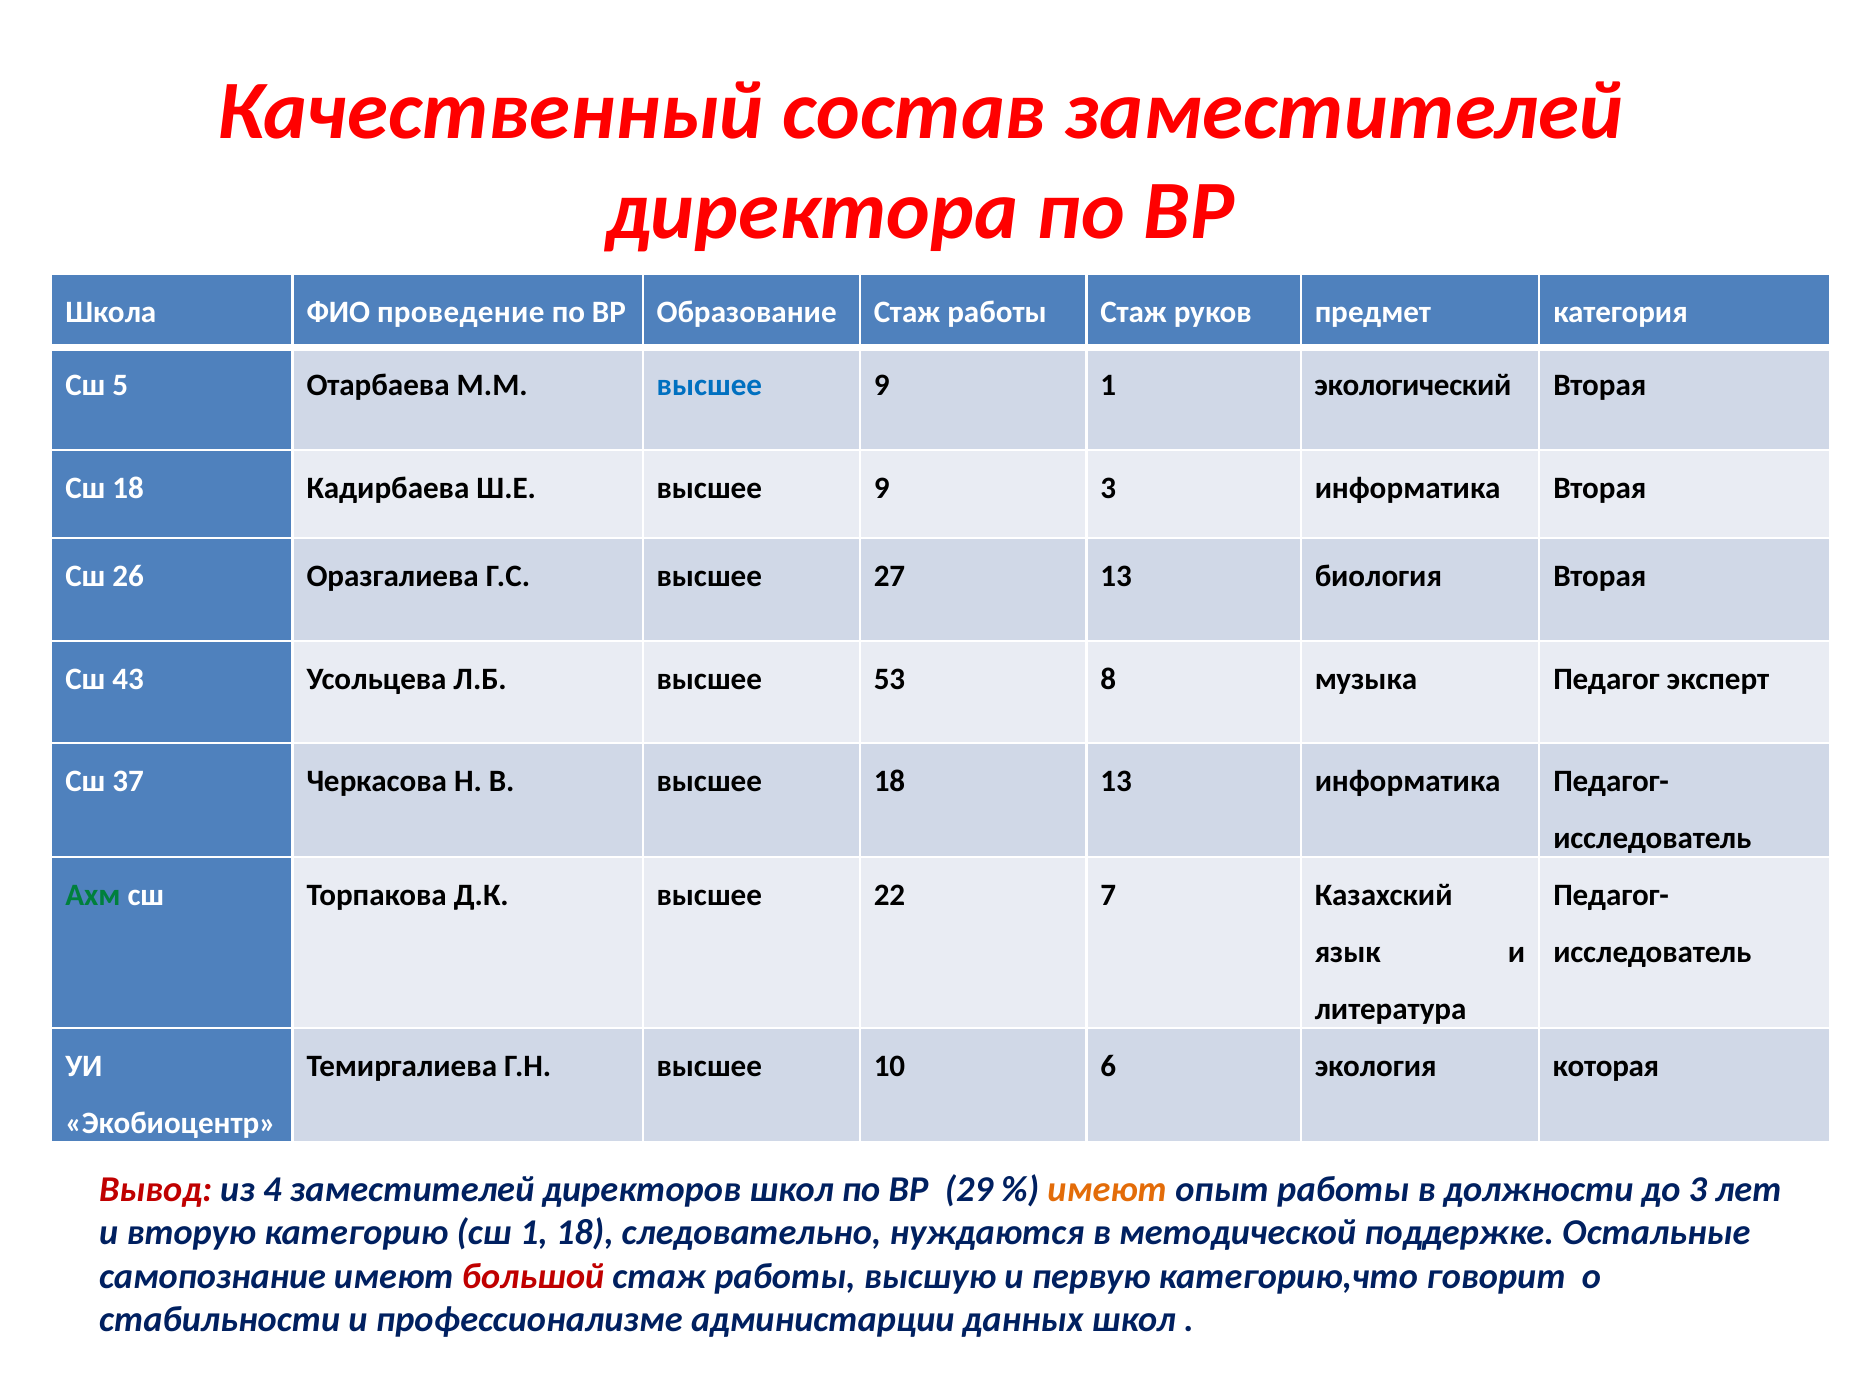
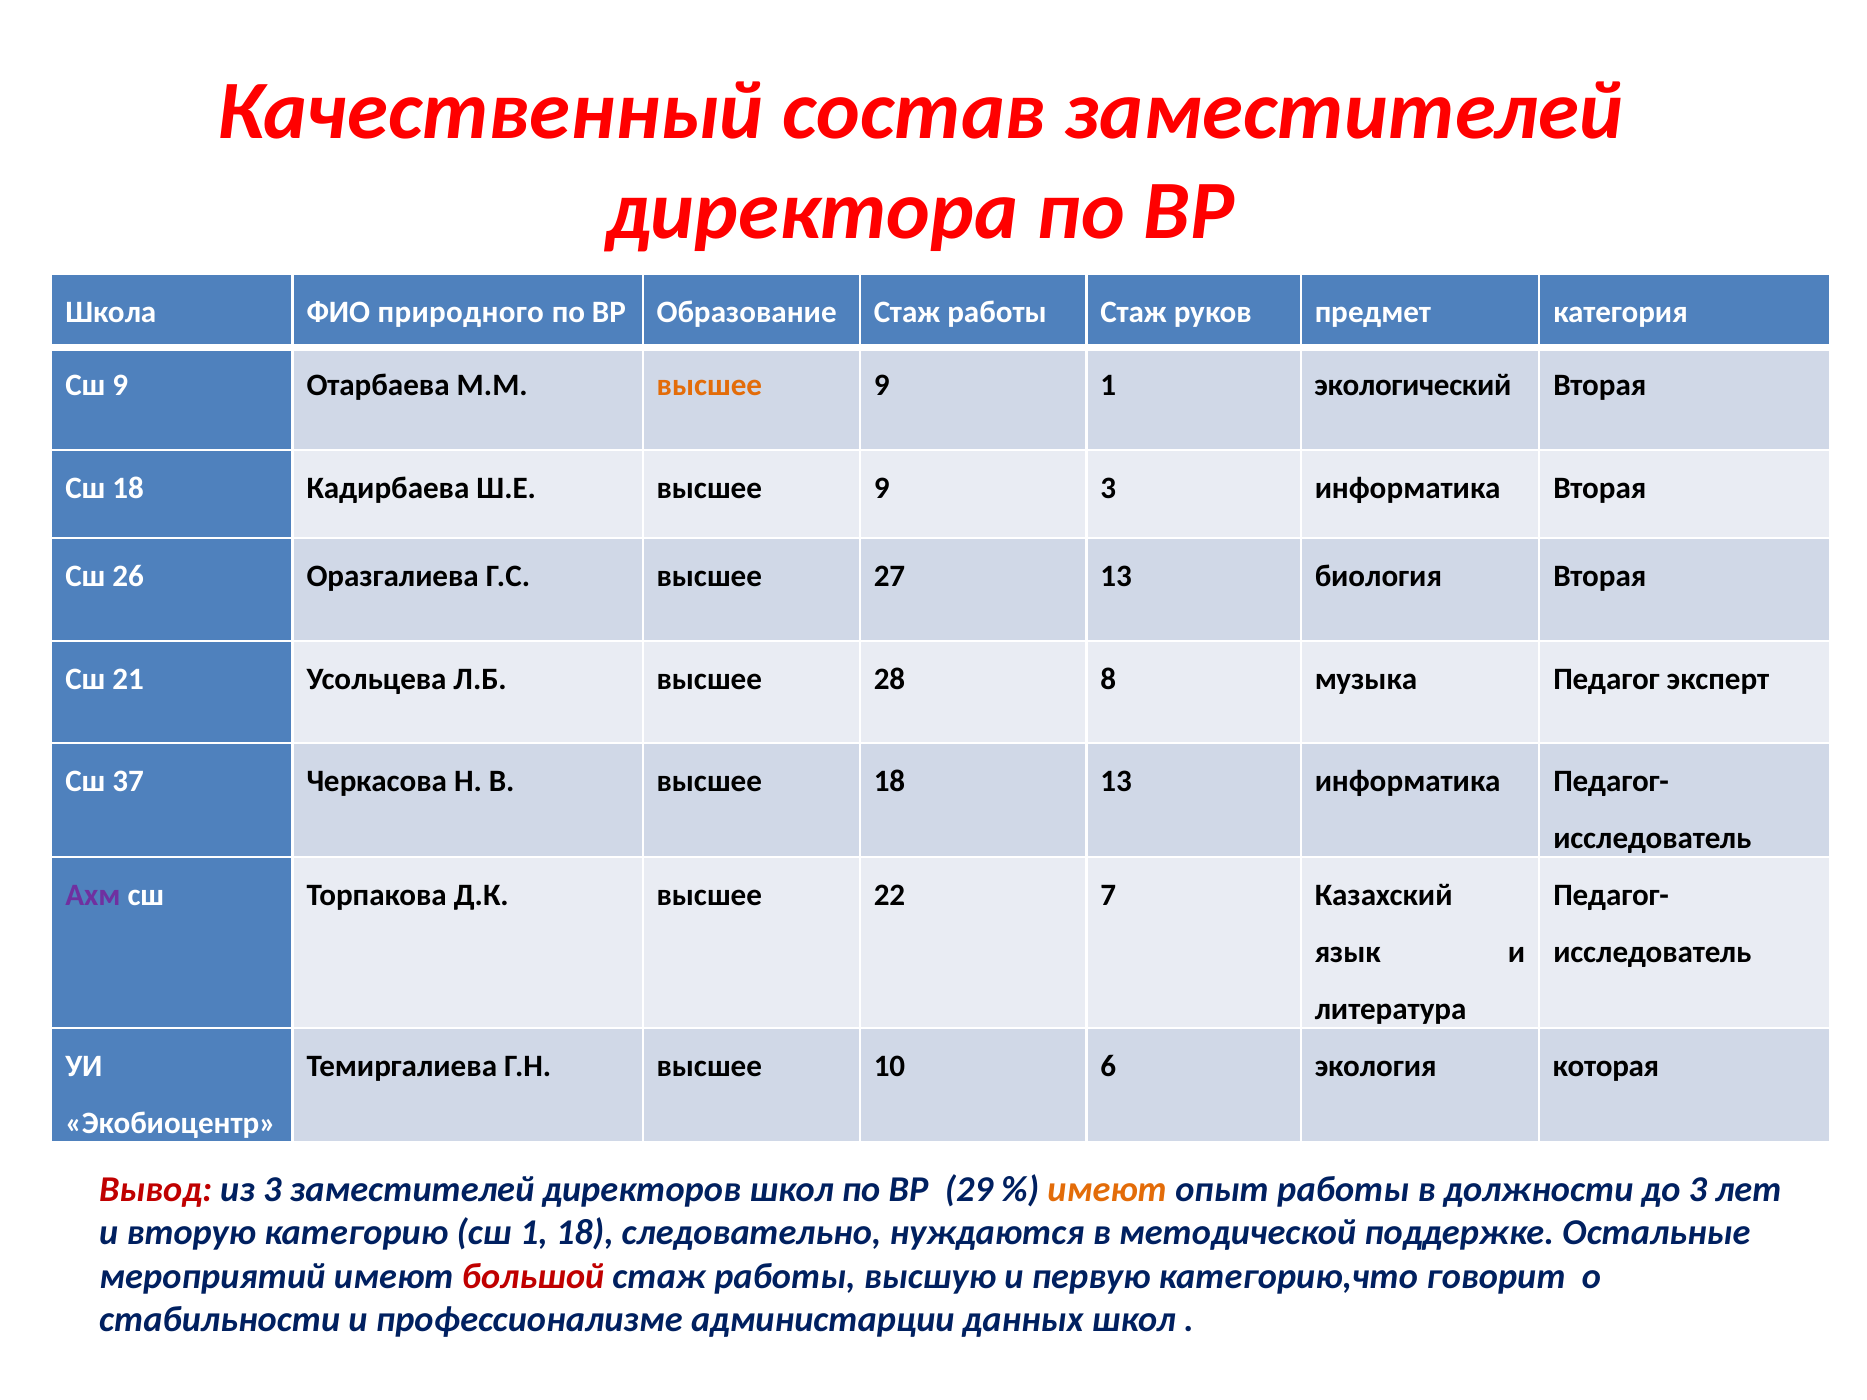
проведение: проведение -> природного (461, 312)
Сш 5: 5 -> 9 (120, 385)
высшее colour: blue -> orange (709, 385)
43: 43 -> 21 (128, 679)
53: 53 -> 28 (890, 679)
Ахм colour: green -> purple (93, 896)
из 4: 4 -> 3 (272, 1189)
самопознание: самопознание -> мероприятий (212, 1277)
